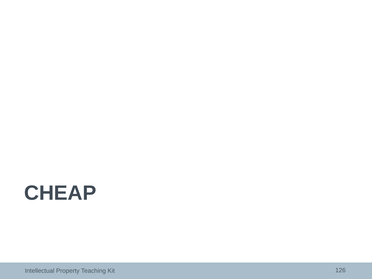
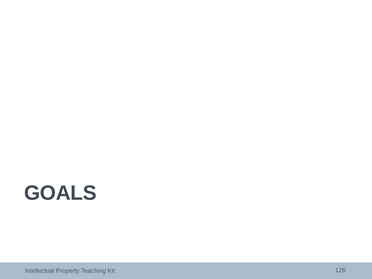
CHEAP: CHEAP -> GOALS (60, 193)
